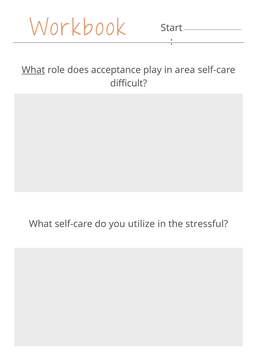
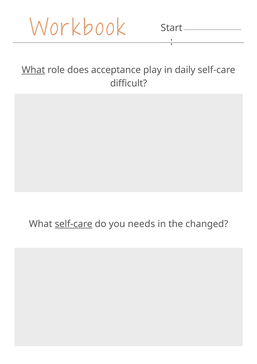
area: area -> daily (185, 70)
self-care underline: none -> present (74, 224)
utilize: utilize -> needs (141, 224)
stressful: stressful -> changed (207, 224)
